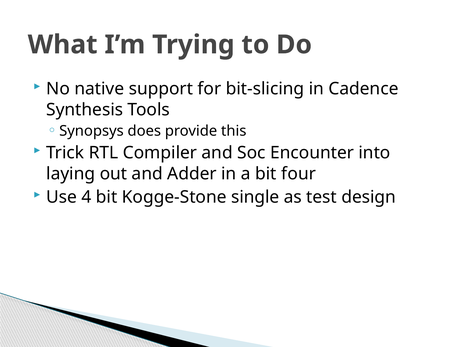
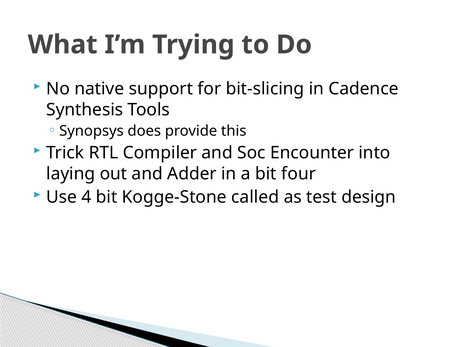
single: single -> called (255, 197)
